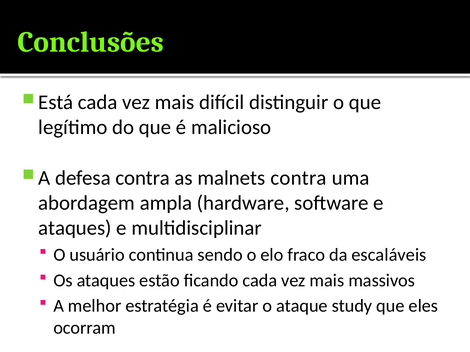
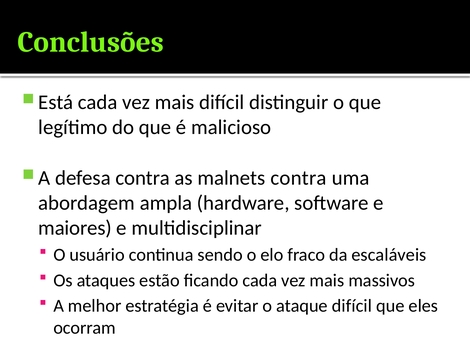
ataques: ataques -> maiores (75, 228)
ataque study: study -> difícil (352, 306)
